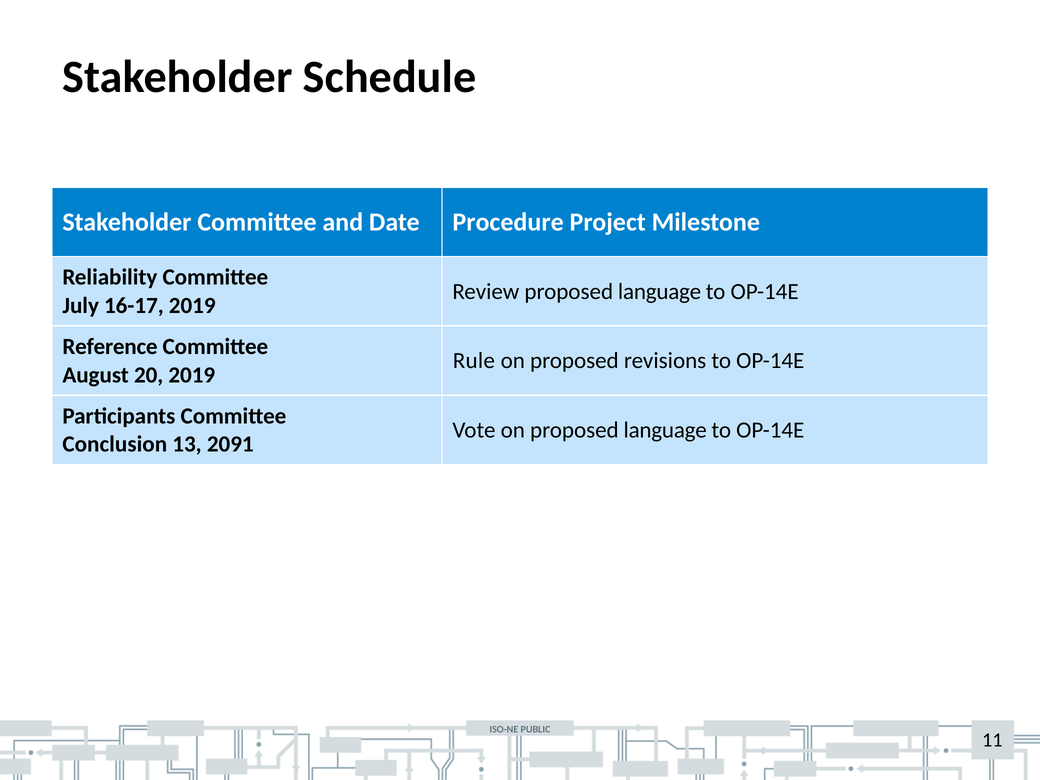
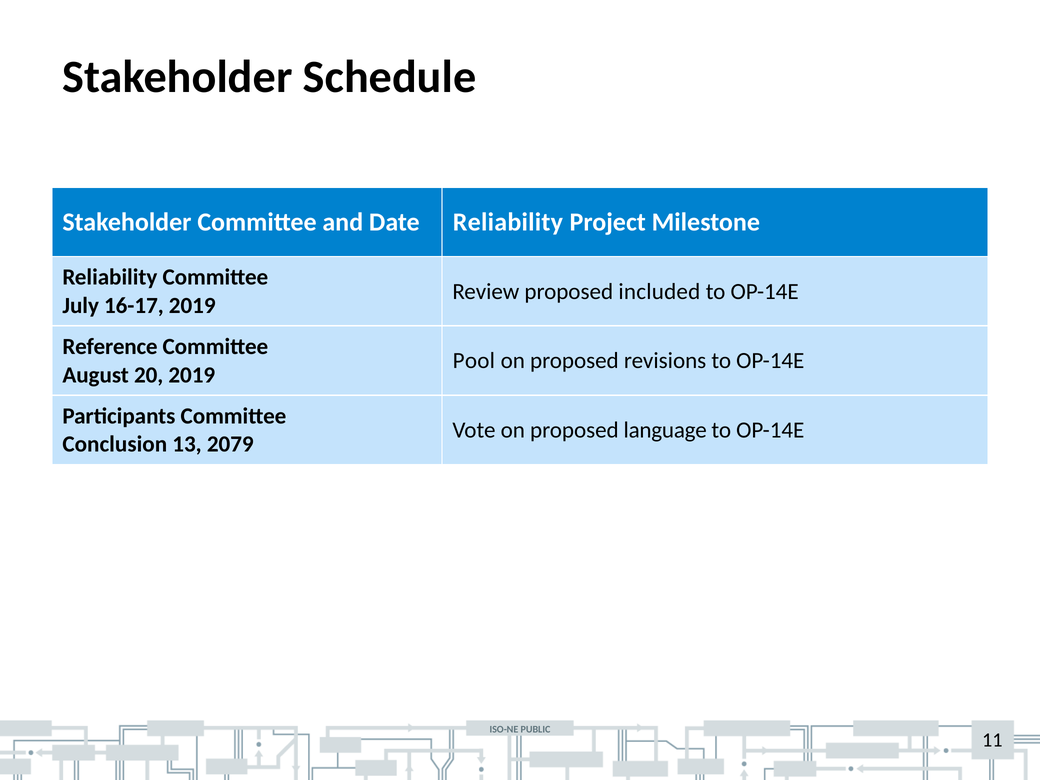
Date Procedure: Procedure -> Reliability (508, 222)
Review proposed language: language -> included (659, 291)
Rule: Rule -> Pool (474, 361)
2091: 2091 -> 2079 (230, 444)
